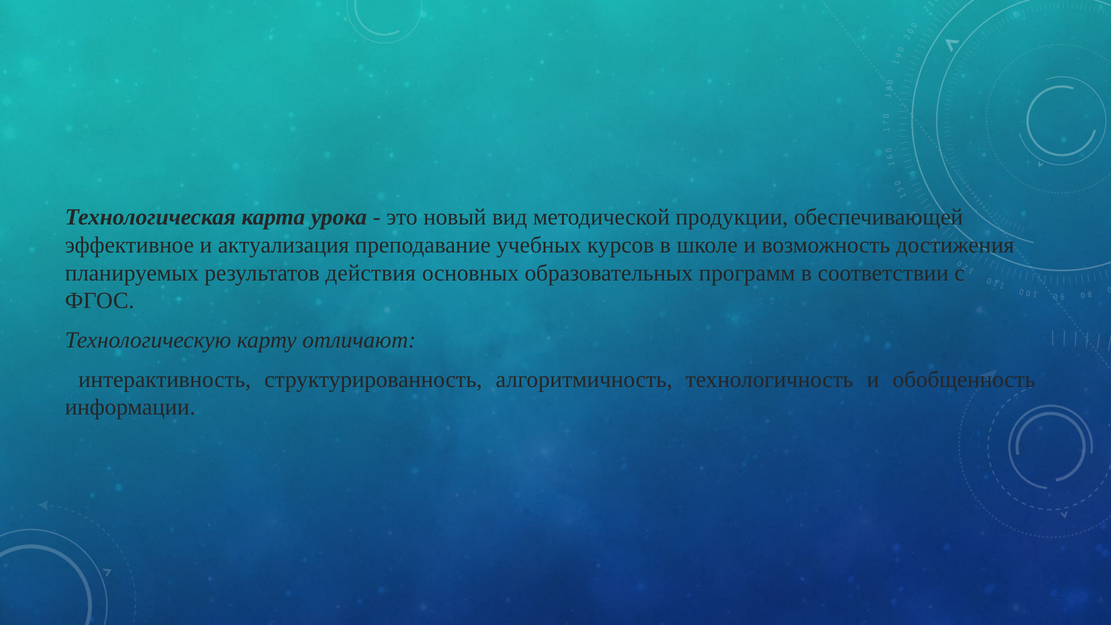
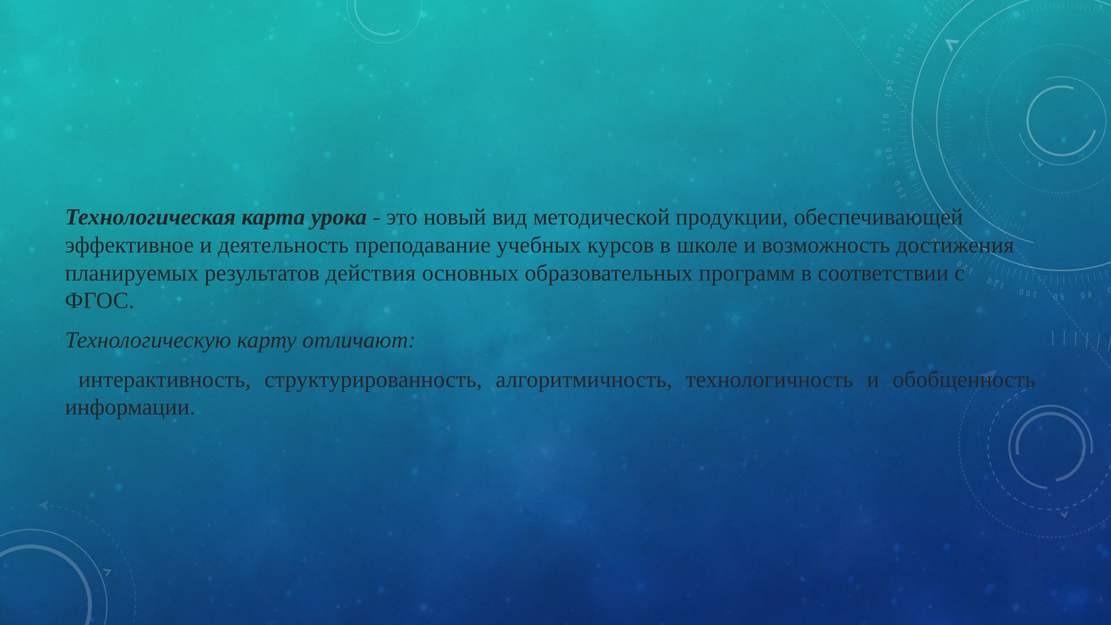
актуализация: актуализация -> деятельность (283, 245)
